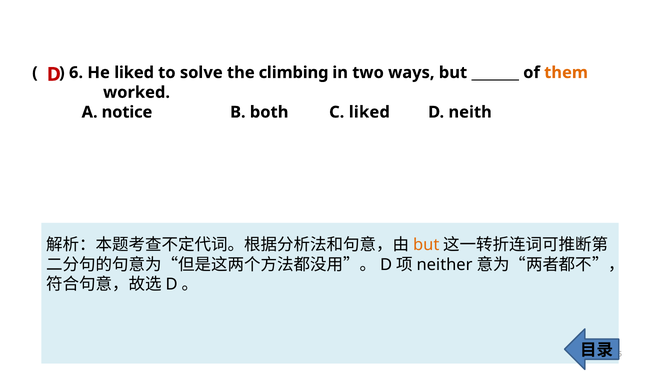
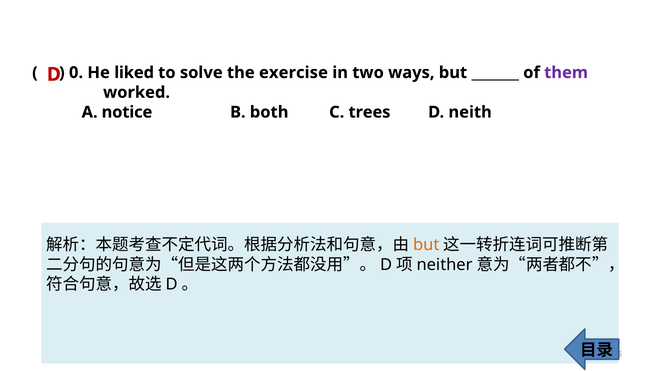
6: 6 -> 0 (76, 73)
climbing: climbing -> exercise (293, 73)
them colour: orange -> purple (566, 73)
C liked: liked -> trees (369, 112)
